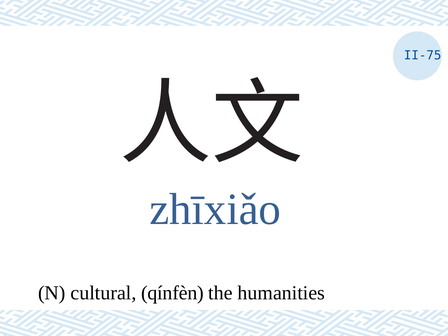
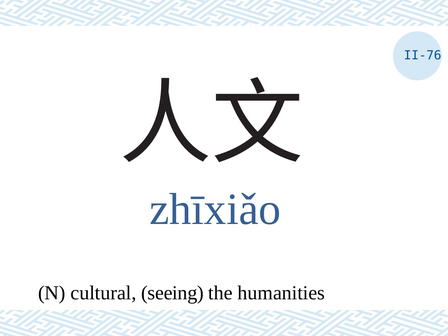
II-75: II-75 -> II-76 (423, 55)
qínfèn: qínfèn -> seeing (172, 293)
